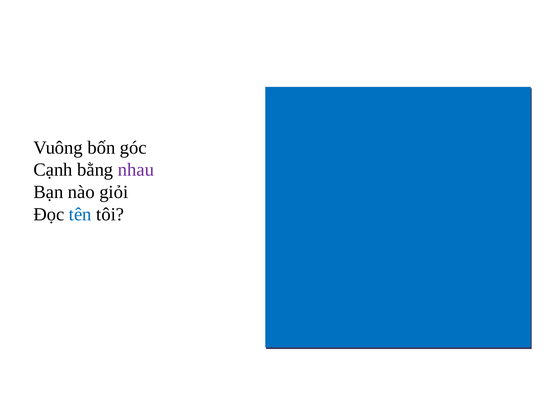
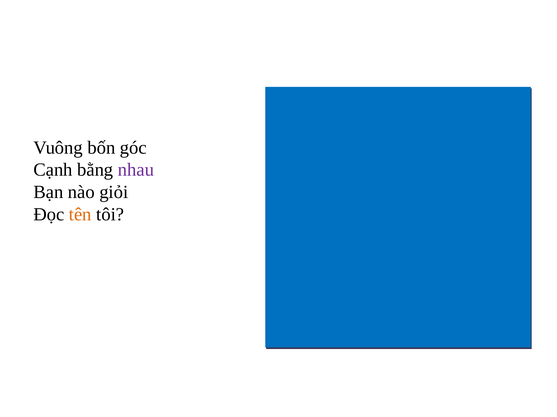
tên colour: blue -> orange (80, 215)
